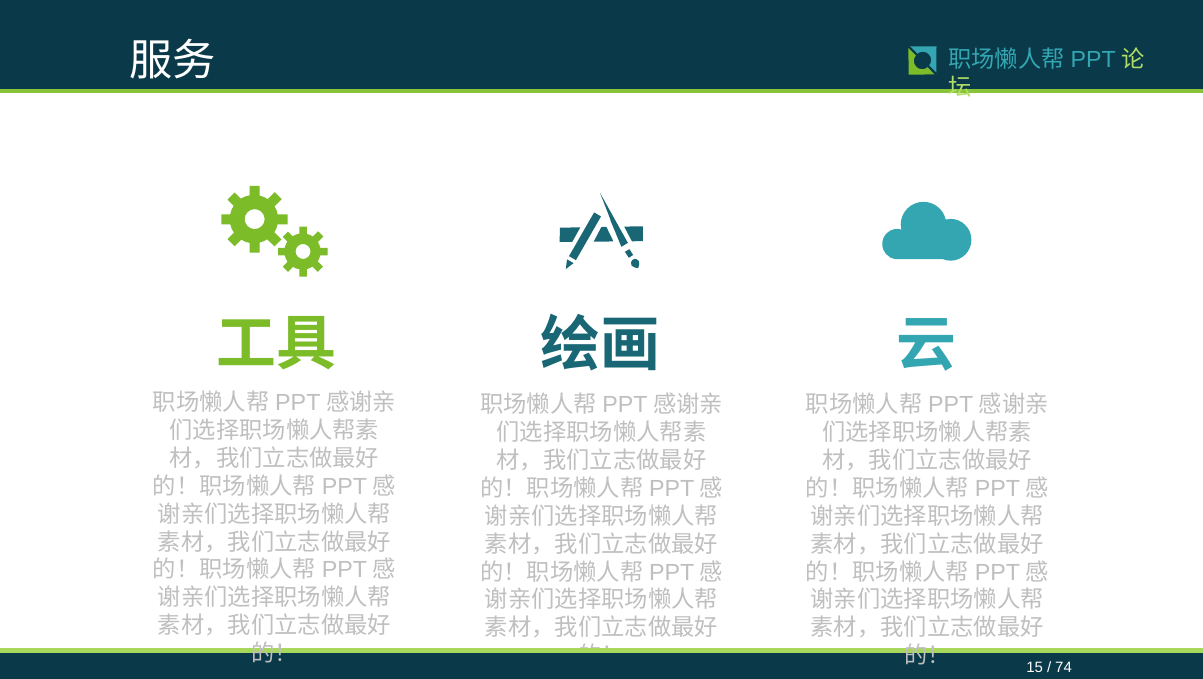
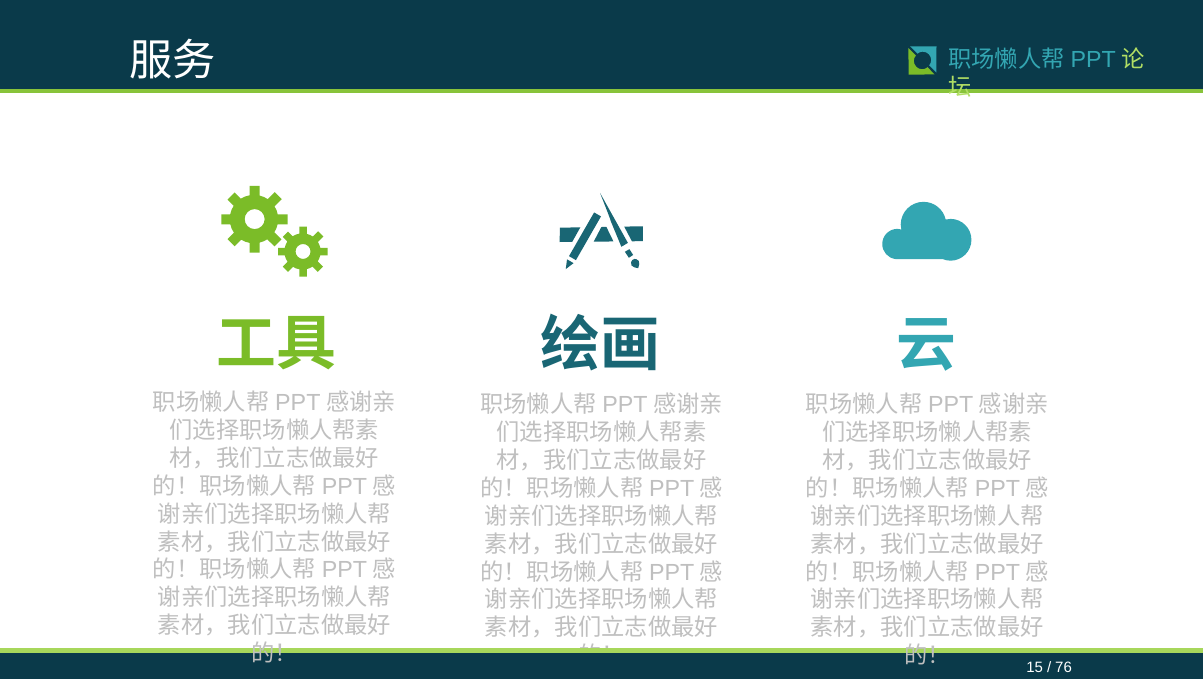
74: 74 -> 76 (1064, 668)
